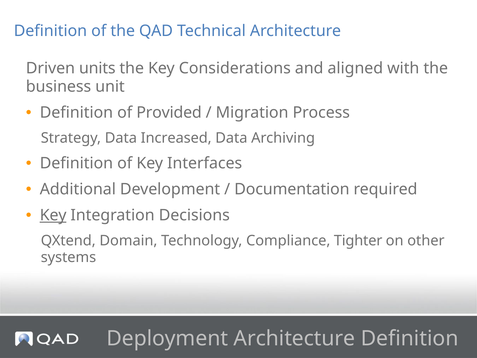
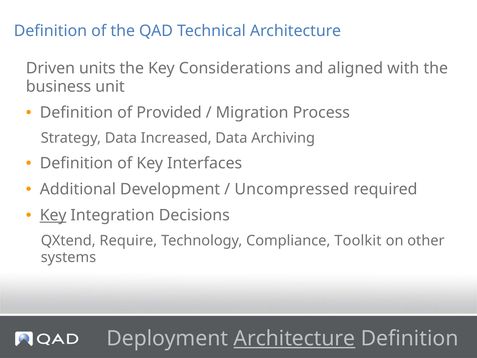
Documentation: Documentation -> Uncompressed (292, 189)
Domain: Domain -> Require (128, 241)
Tighter: Tighter -> Toolkit (358, 241)
Architecture underline: none -> present (294, 338)
